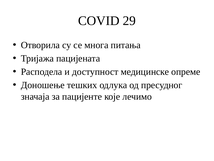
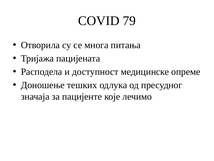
29: 29 -> 79 (129, 21)
